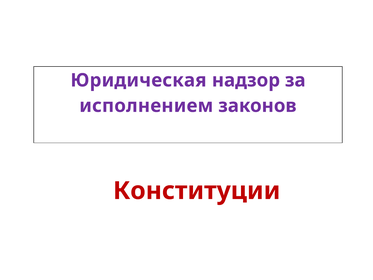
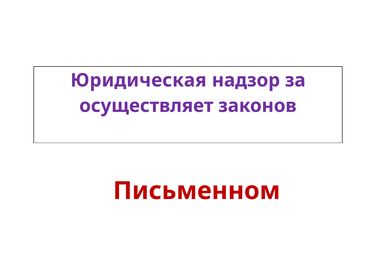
исполнением: исполнением -> осуществляет (146, 106)
Конституции: Конституции -> Письменном (197, 191)
